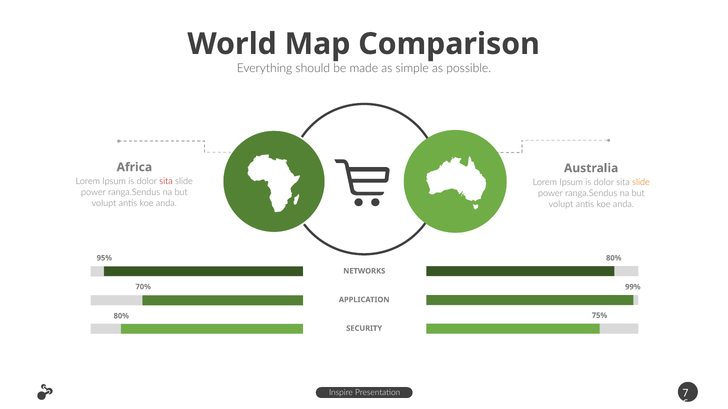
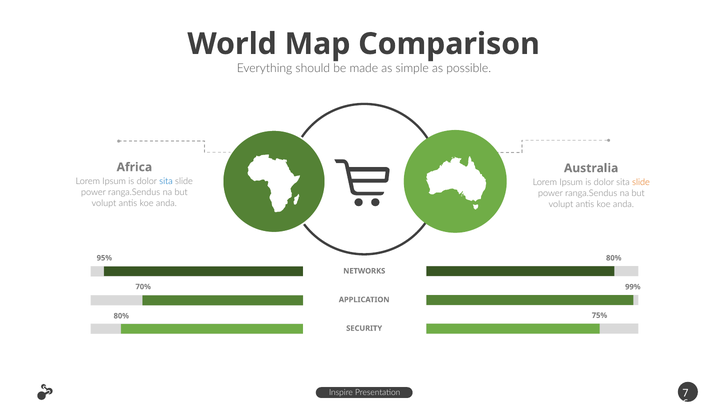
sita colour: red -> blue (166, 182)
